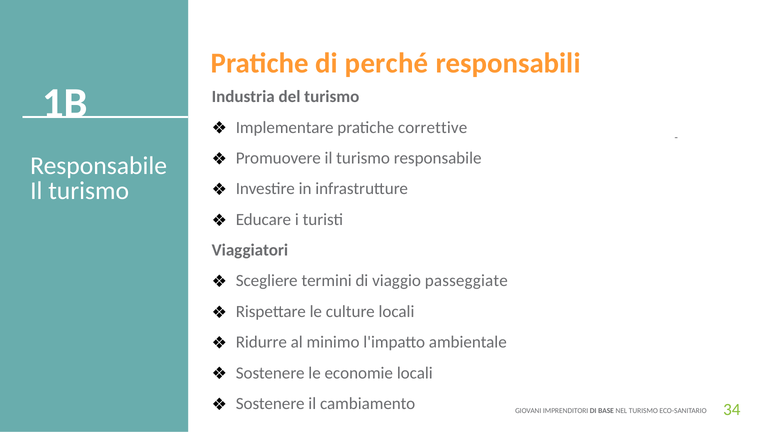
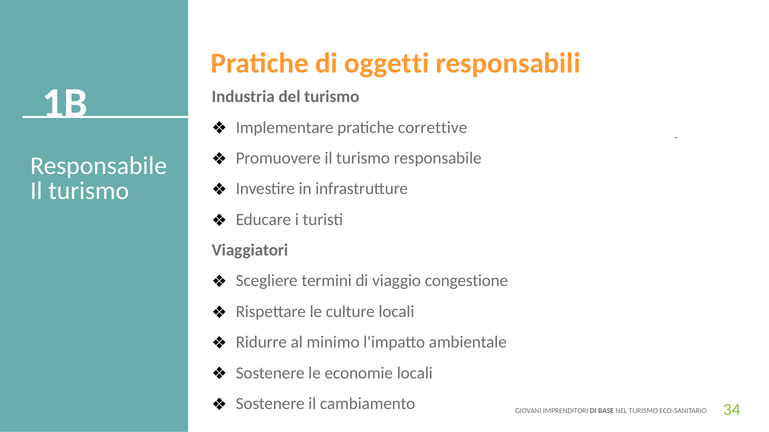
perché: perché -> oggetti (387, 63)
passeggiate: passeggiate -> congestione (466, 281)
